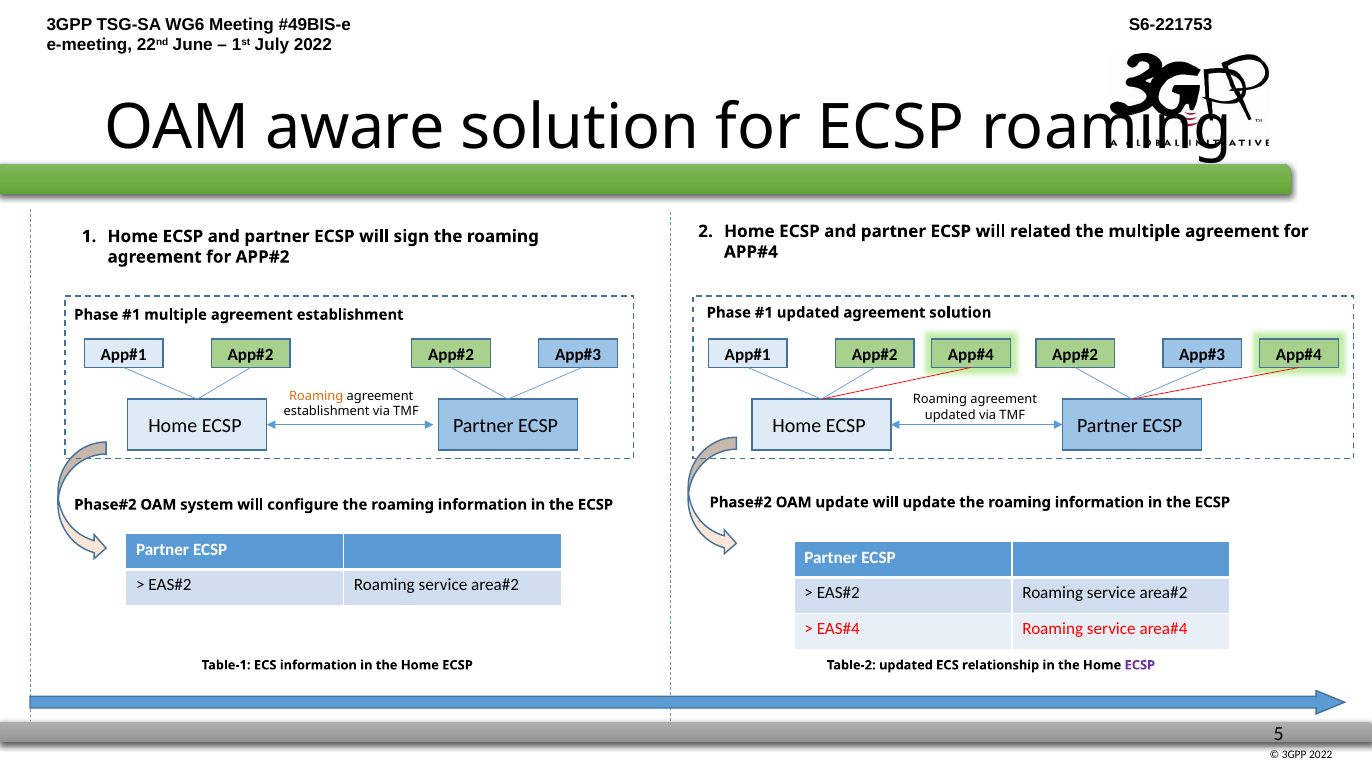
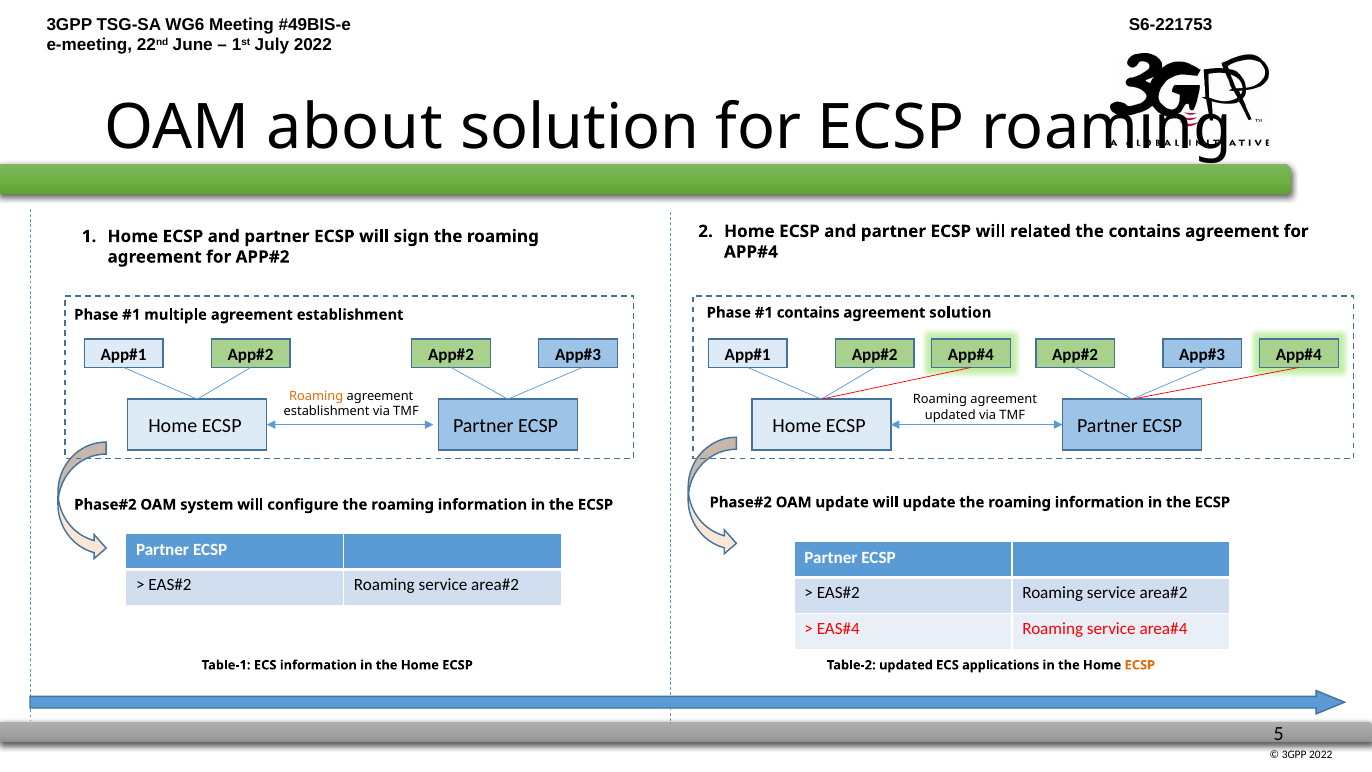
aware: aware -> about (355, 128)
the multiple: multiple -> contains (1145, 231)
updated: updated -> contains (808, 313)
relationship: relationship -> applications (1001, 665)
ECSP colour: purple -> orange (1140, 665)
